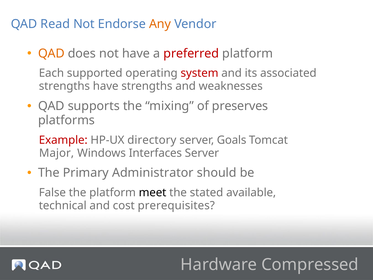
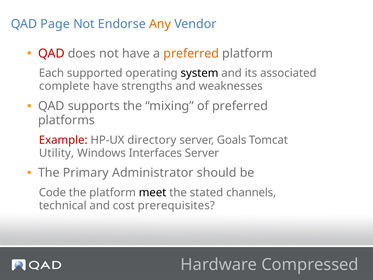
Read: Read -> Page (55, 24)
QAD colour: orange -> red (51, 53)
preferred colour: red -> orange (191, 53)
system colour: red -> black (200, 73)
strengths: strengths -> complete (64, 86)
of preserves: preserves -> preferred (240, 106)
Major: Major -> Utility (57, 153)
False: False -> Code (52, 192)
available: available -> channels (251, 192)
